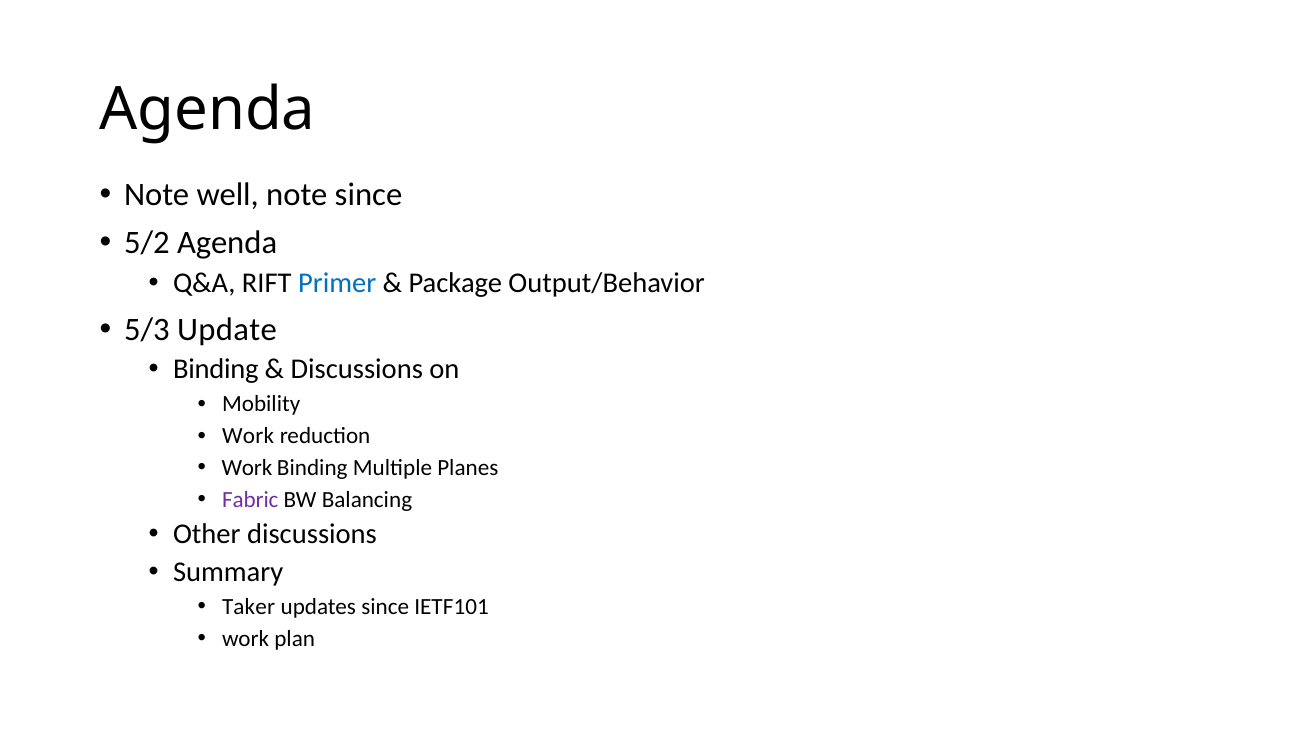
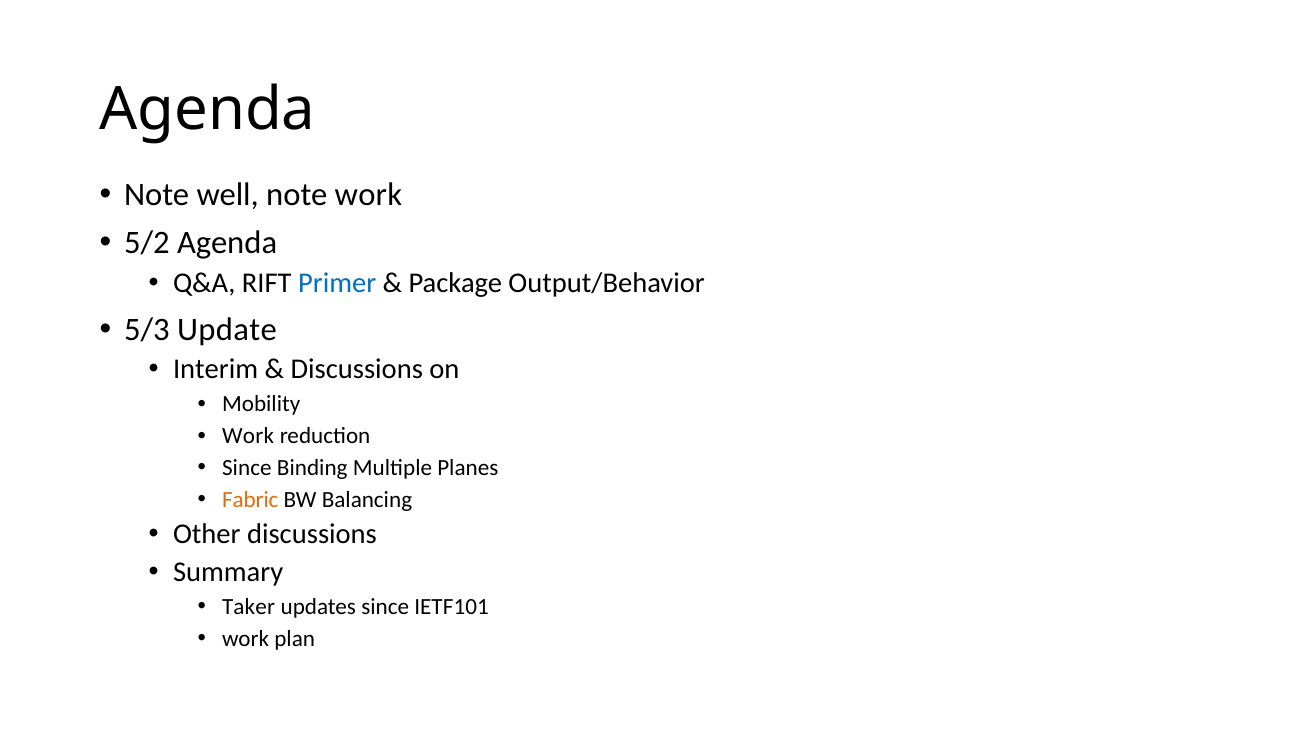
note since: since -> work (368, 194)
Binding: Binding -> Interim (216, 369)
Work: Work -> Since (247, 468)
Fabric colour: purple -> orange (250, 499)
